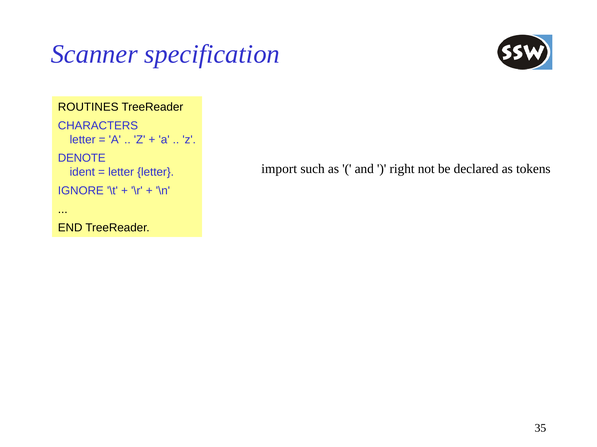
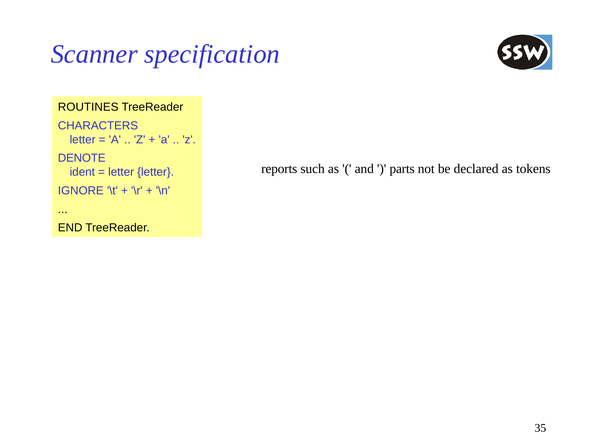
import: import -> reports (279, 169)
right: right -> parts (402, 169)
